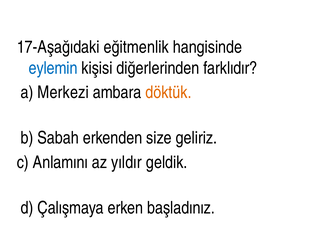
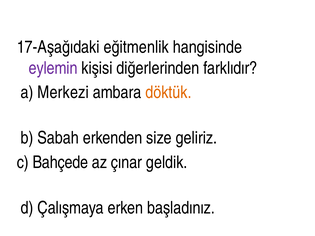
eylemin colour: blue -> purple (53, 68)
Anlamını: Anlamını -> Bahçede (60, 163)
yıldır: yıldır -> çınar (126, 163)
